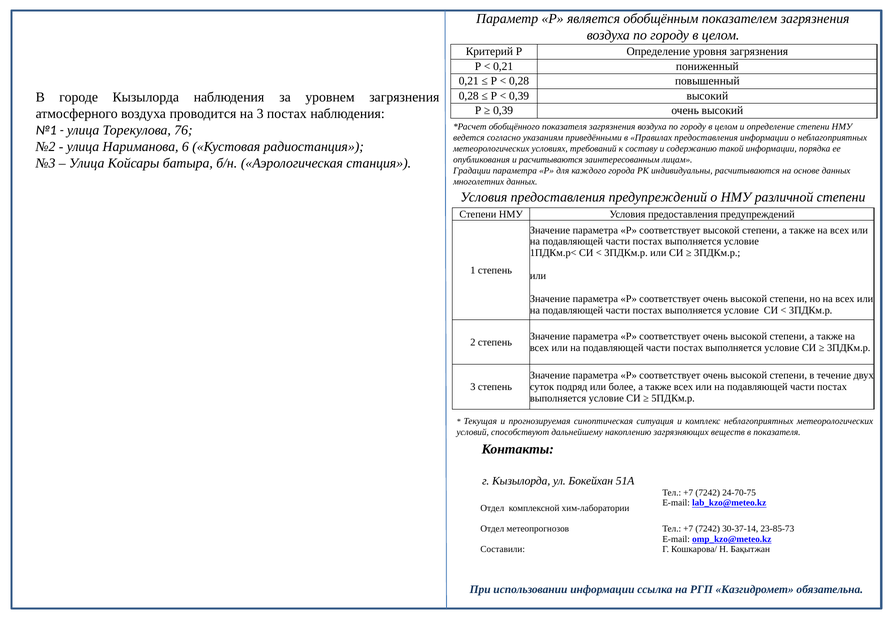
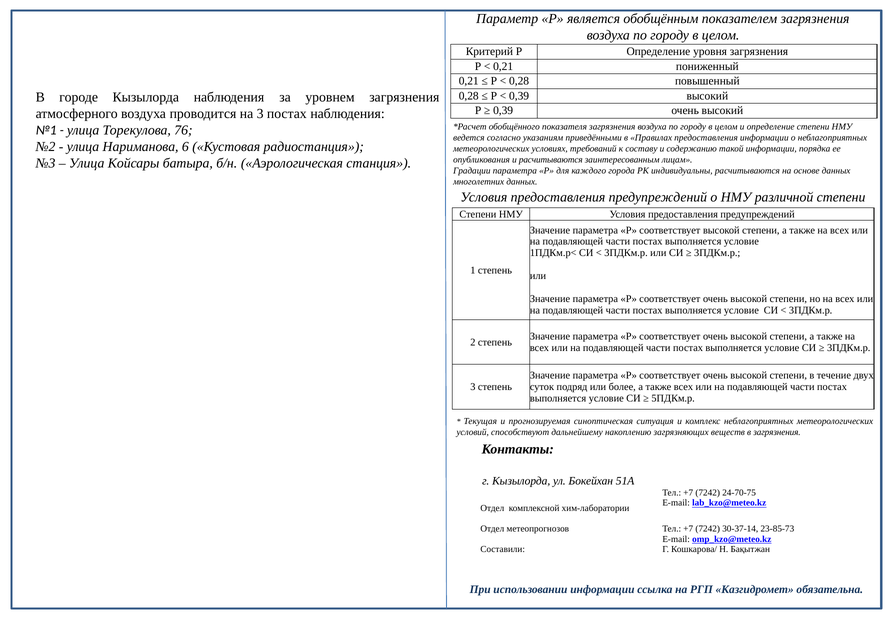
в показателя: показателя -> загрязнения (777, 431)
